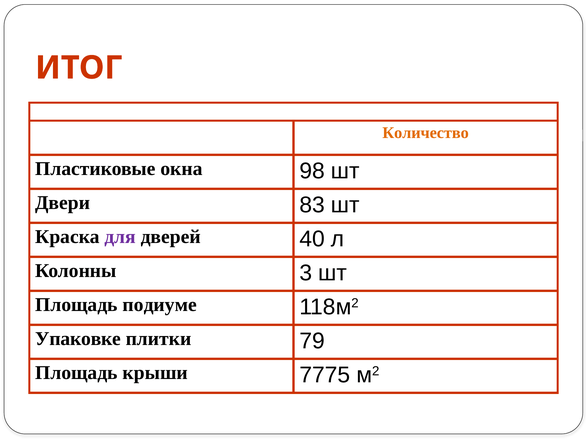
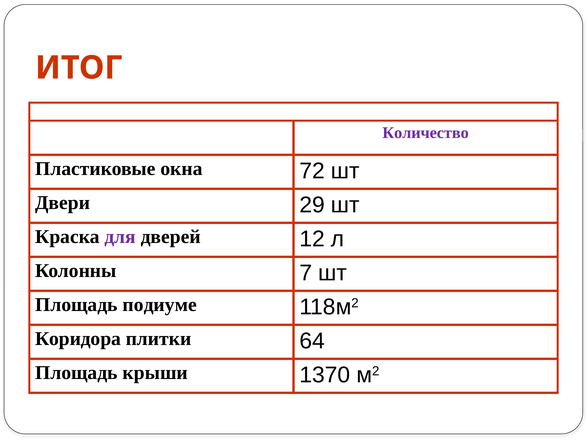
Количество colour: orange -> purple (426, 133)
98: 98 -> 72 (312, 171)
83: 83 -> 29 (312, 205)
40: 40 -> 12 (312, 239)
3: 3 -> 7 (306, 273)
Упаковке: Упаковке -> Коридора (78, 339)
79: 79 -> 64 (312, 341)
7775: 7775 -> 1370 (325, 375)
